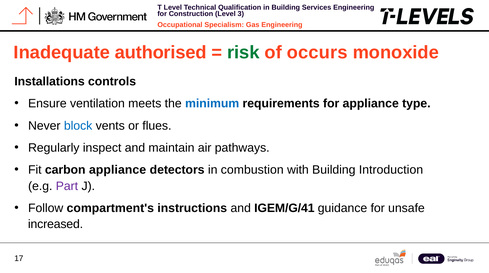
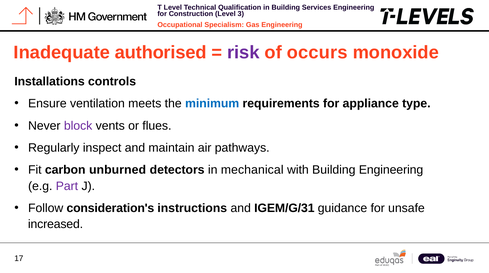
risk colour: green -> purple (243, 53)
block colour: blue -> purple (78, 126)
carbon appliance: appliance -> unburned (118, 170)
combustion: combustion -> mechanical (252, 170)
Building Introduction: Introduction -> Engineering (391, 170)
compartment's: compartment's -> consideration's (110, 208)
IGEM/G/41: IGEM/G/41 -> IGEM/G/31 (284, 208)
